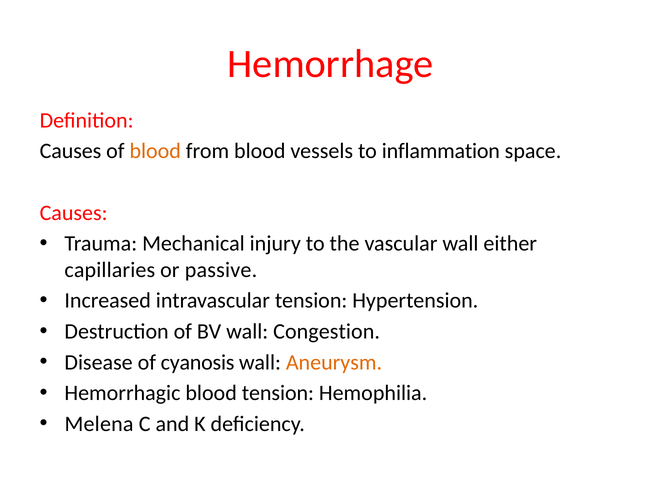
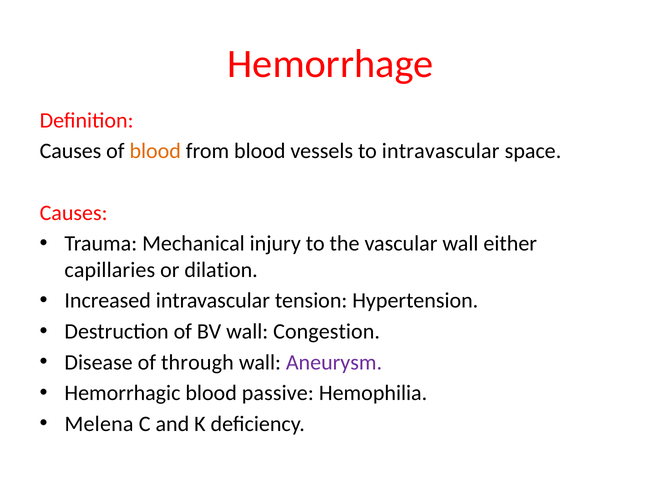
to inflammation: inflammation -> intravascular (441, 151)
passive: passive -> dilation (221, 270)
cyanosis: cyanosis -> through (197, 363)
Aneurysm colour: orange -> purple (334, 363)
blood tension: tension -> passive (278, 394)
